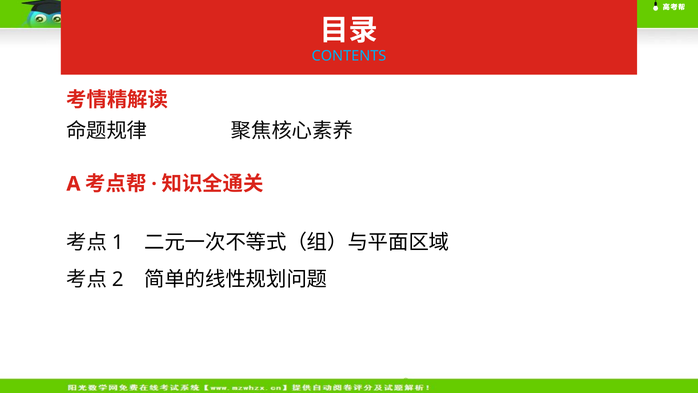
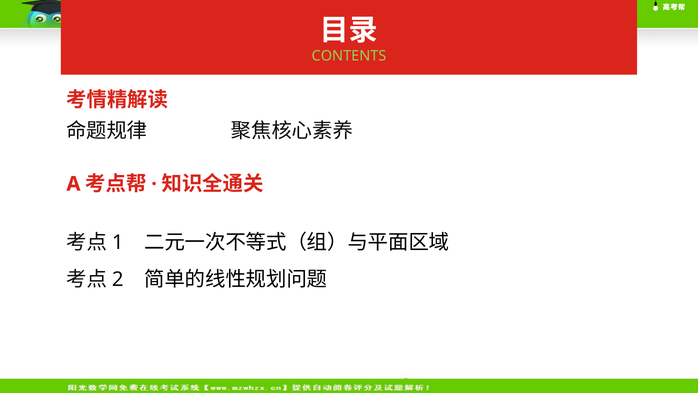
CONTENTS colour: light blue -> light green (349, 56)
